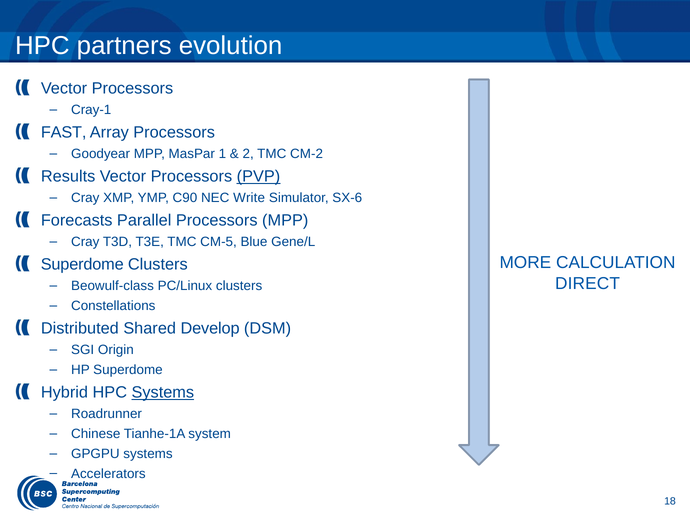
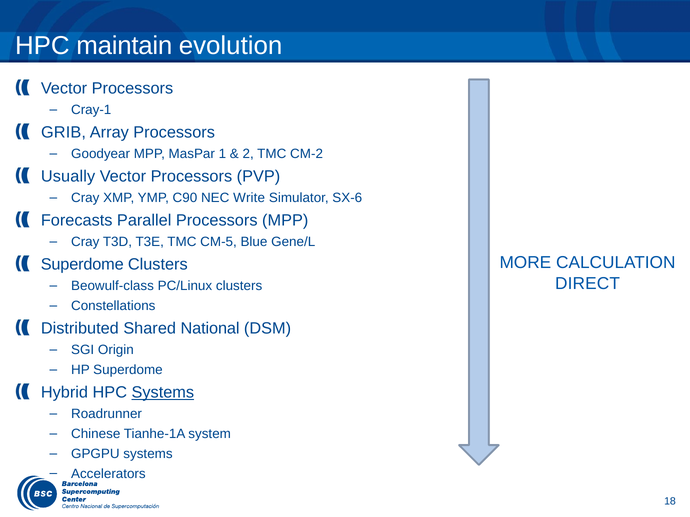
partners: partners -> maintain (124, 46)
FAST: FAST -> GRIB (63, 132)
Results: Results -> Usually (68, 177)
PVP underline: present -> none (258, 177)
Develop: Develop -> National (210, 329)
